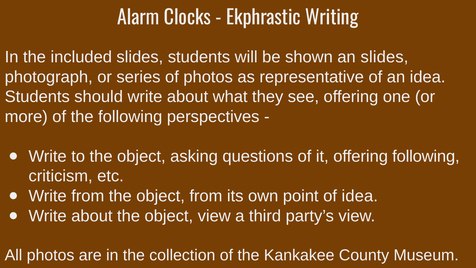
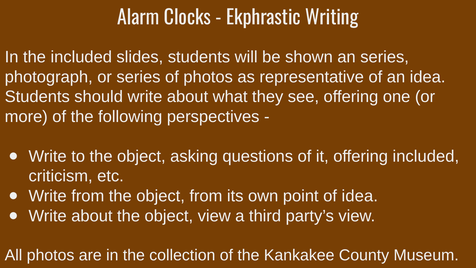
an slides: slides -> series (385, 57)
offering following: following -> included (426, 156)
